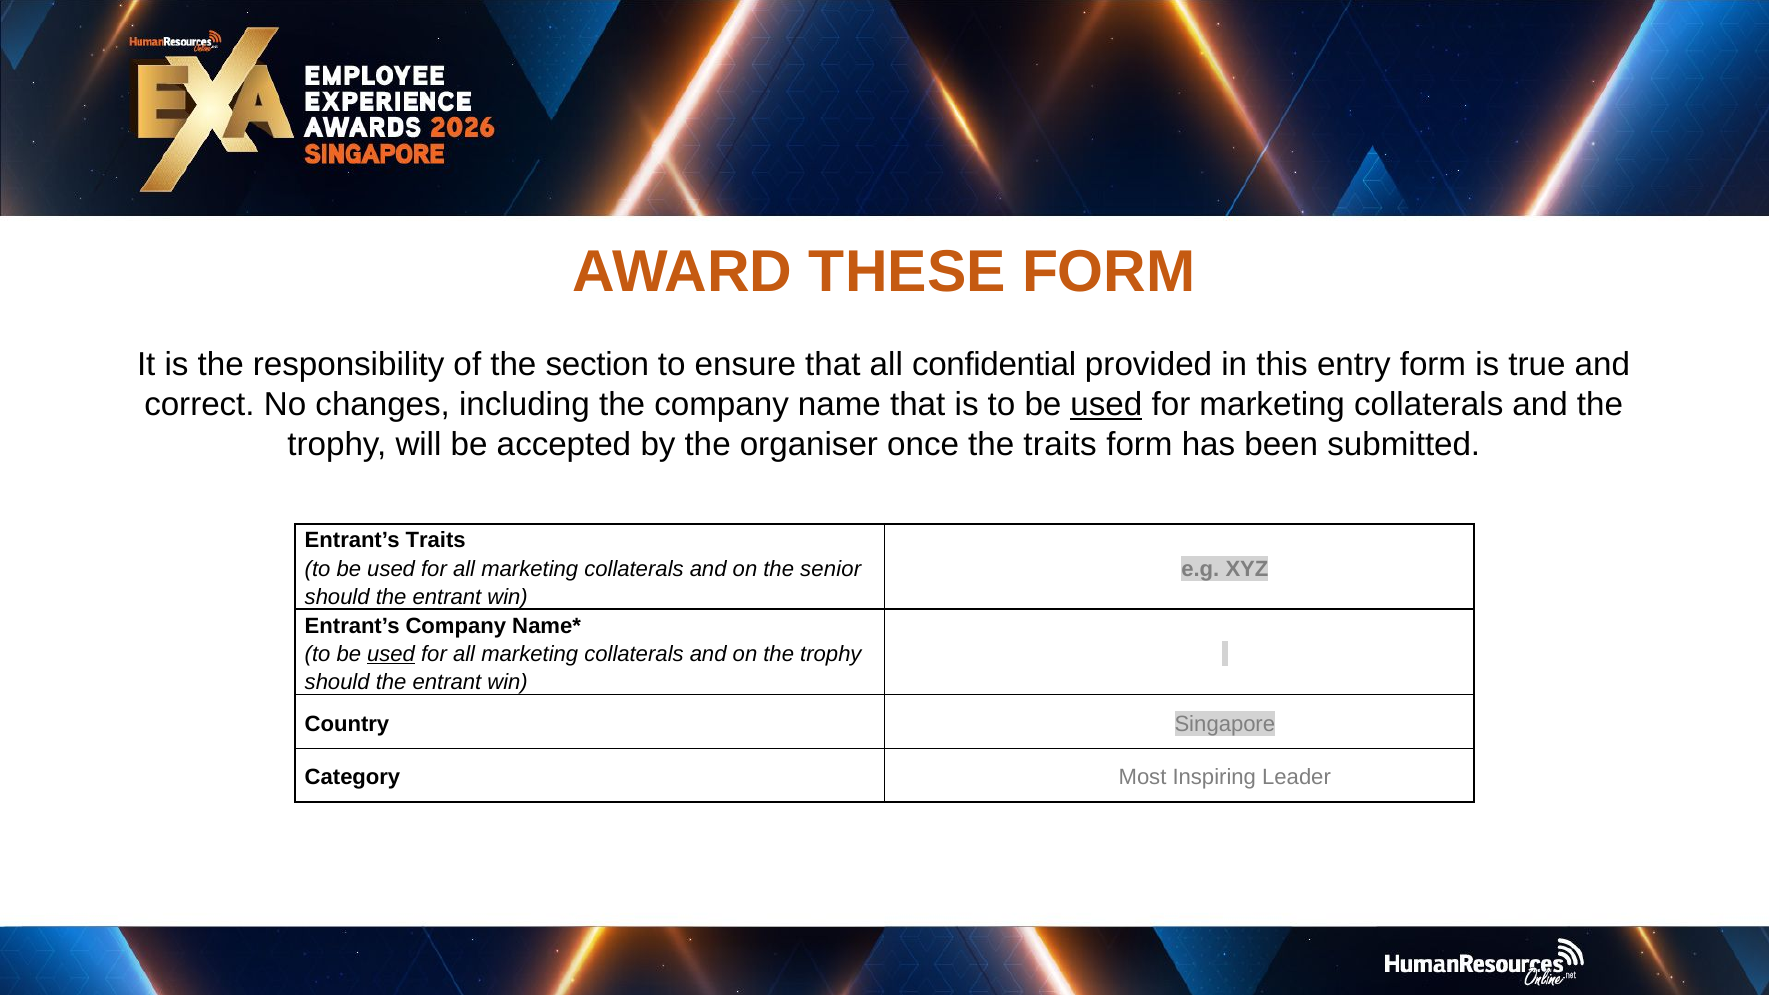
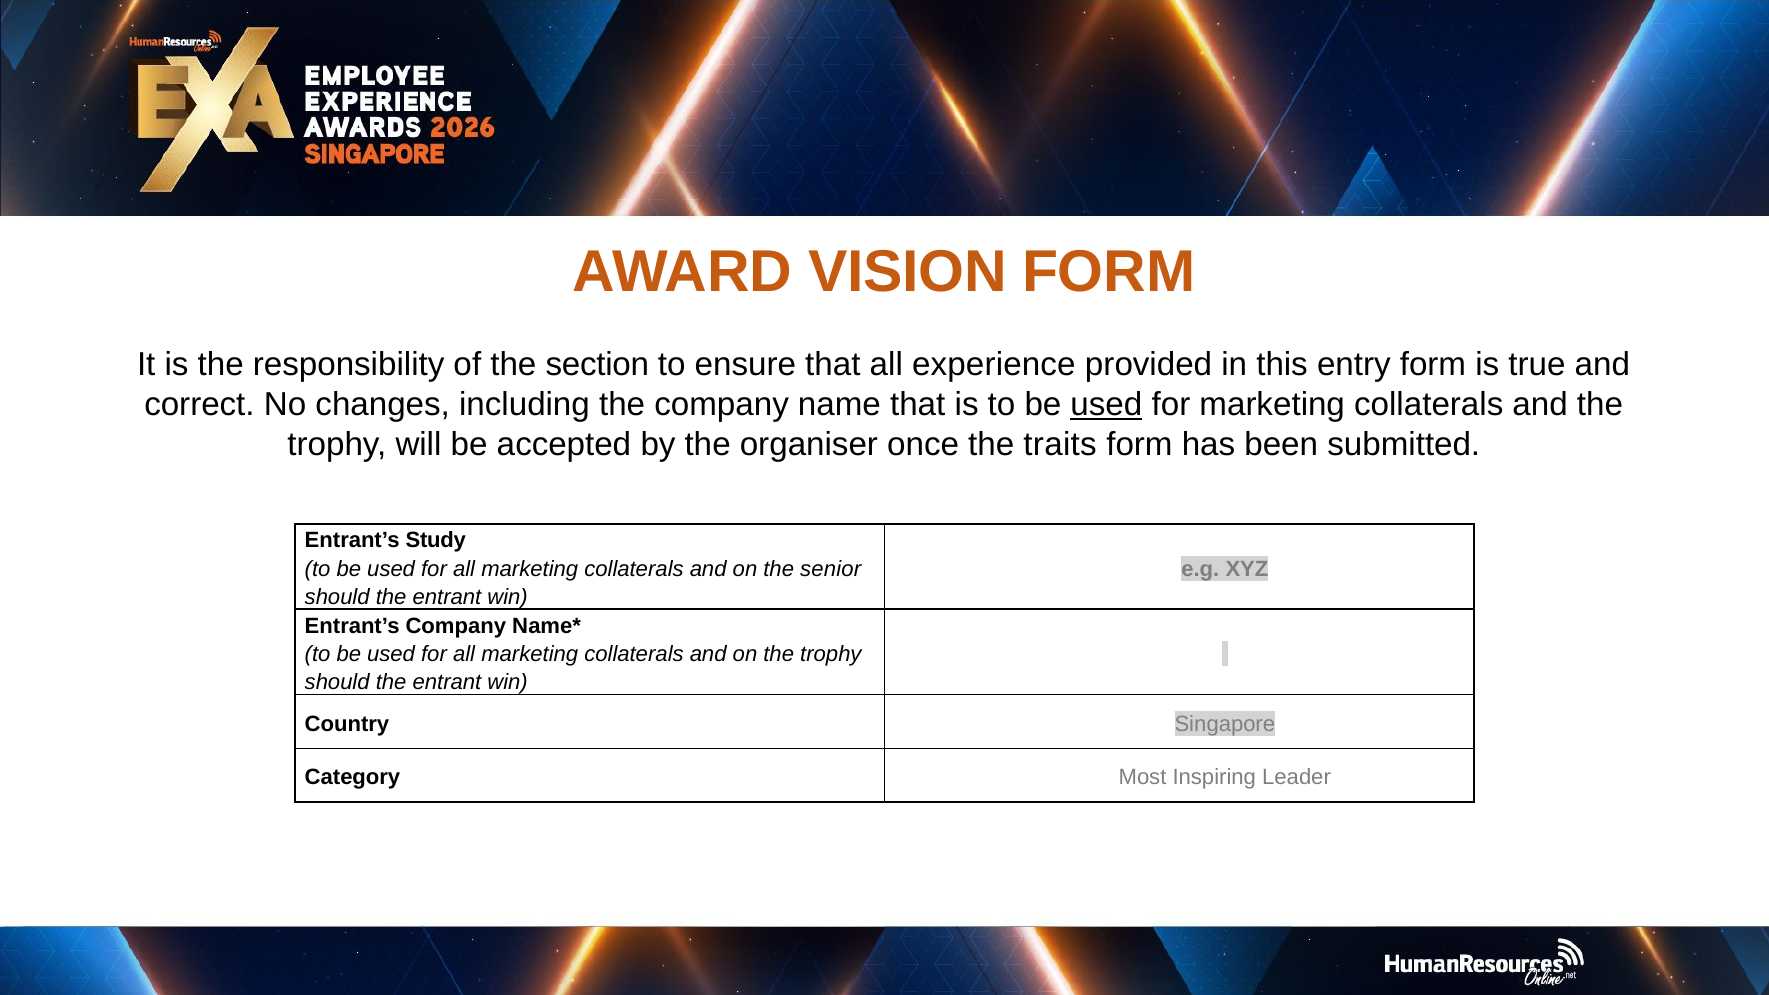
THESE: THESE -> VISION (908, 272)
confidential: confidential -> experience (994, 365)
Entrant’s Traits: Traits -> Study (436, 540)
used underline: present -> none (391, 654)
